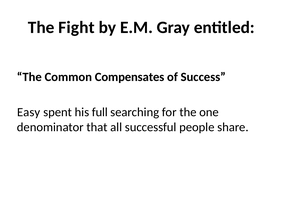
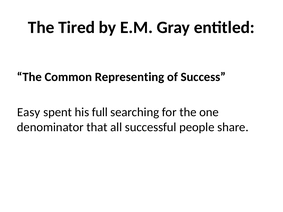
Fight: Fight -> Tired (77, 27)
Compensates: Compensates -> Representing (130, 77)
